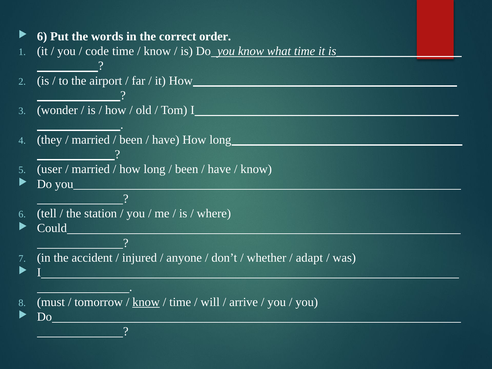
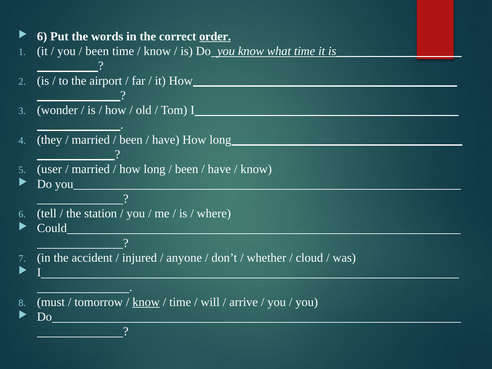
order underline: none -> present (215, 36)
code: code -> been (97, 51)
adapt: adapt -> cloud (309, 258)
